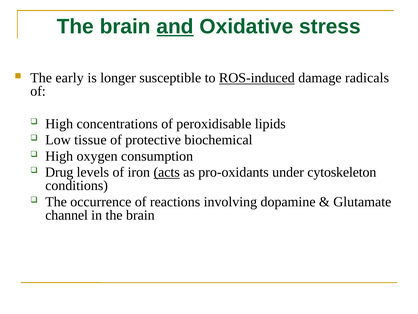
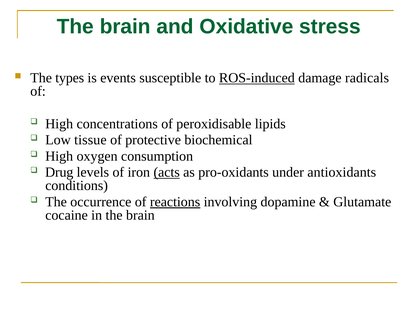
and underline: present -> none (175, 27)
early: early -> types (70, 78)
longer: longer -> events (118, 78)
cytoskeleton: cytoskeleton -> antioxidants (342, 172)
reactions underline: none -> present (175, 202)
channel: channel -> cocaine (67, 215)
